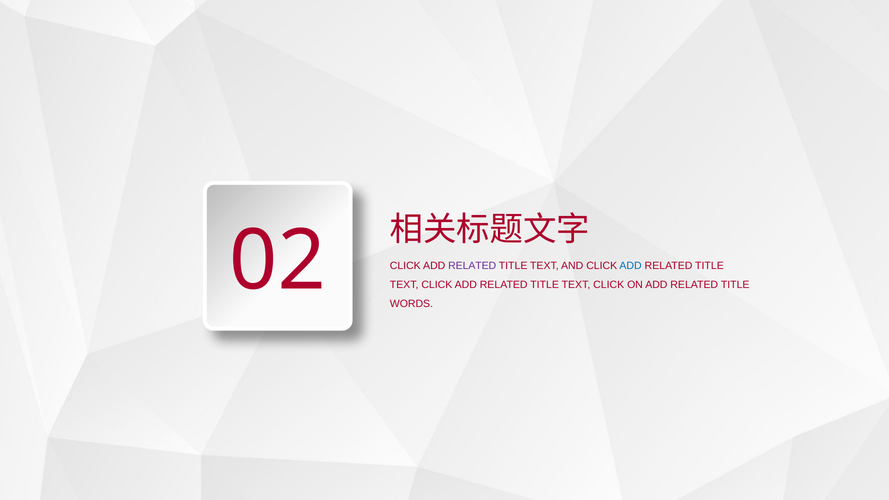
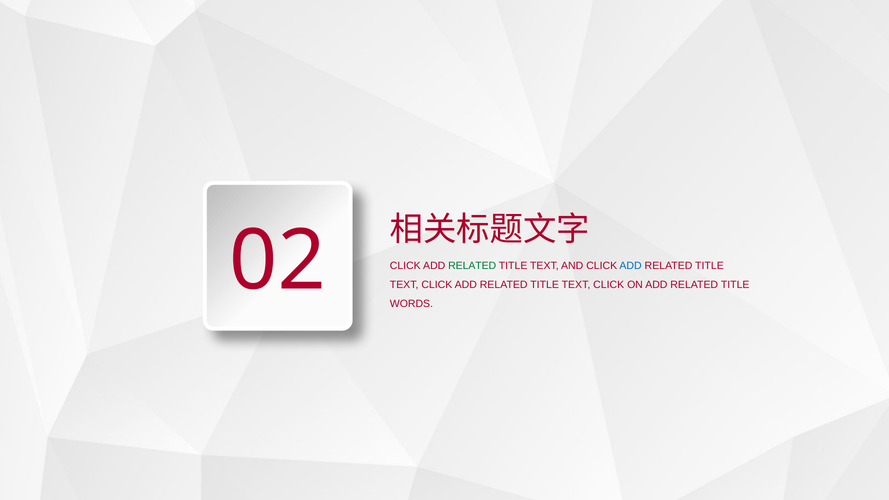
RELATED colour: purple -> green (472, 266)
